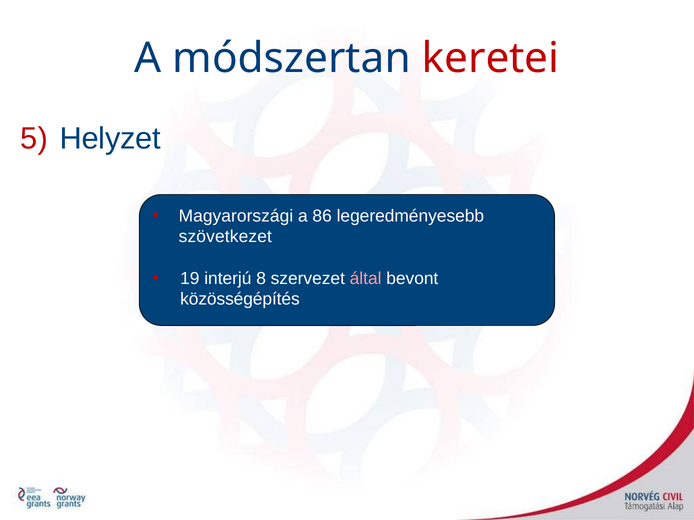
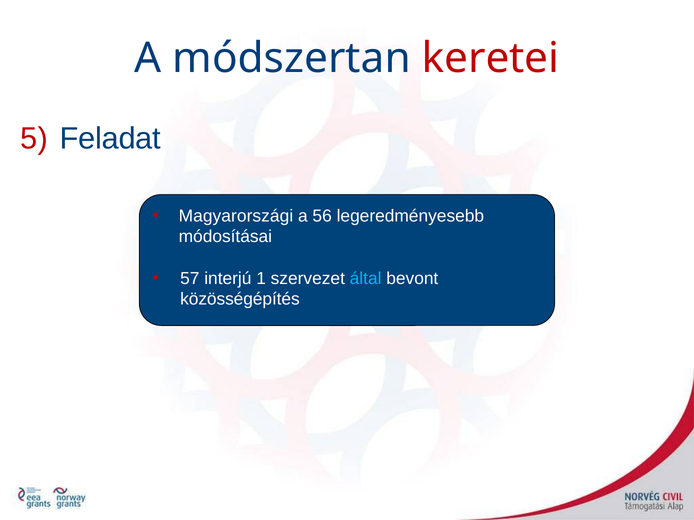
Helyzet: Helyzet -> Feladat (110, 139)
86: 86 -> 56 (322, 216)
szövetkezet: szövetkezet -> módosításai (225, 237)
19: 19 -> 57 (190, 279)
8: 8 -> 1 (261, 279)
által colour: pink -> light blue (366, 279)
